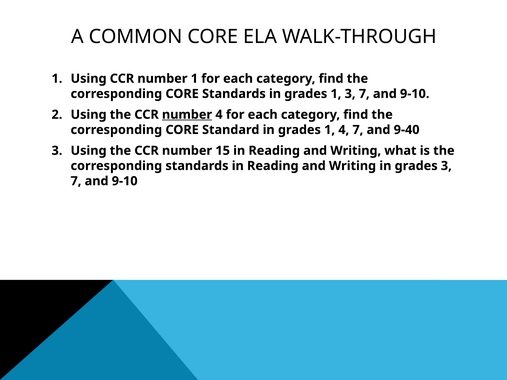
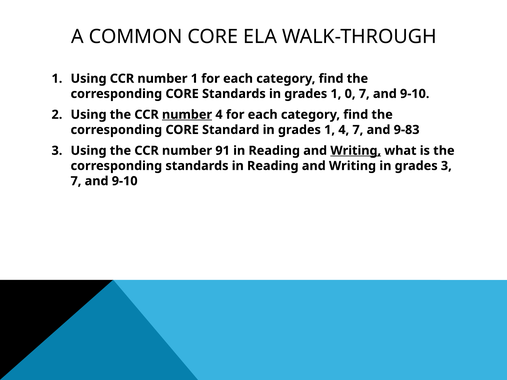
1 3: 3 -> 0 (350, 94)
9-40: 9-40 -> 9-83 (407, 130)
15: 15 -> 91 (223, 151)
Writing underline: none -> present (356, 151)
